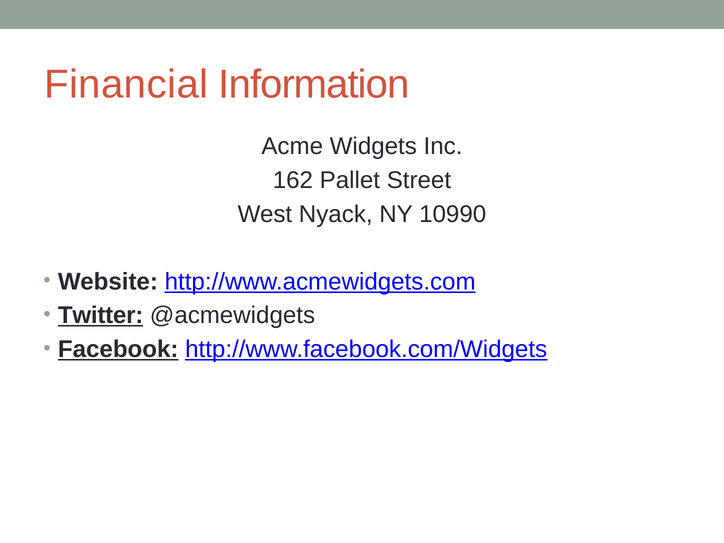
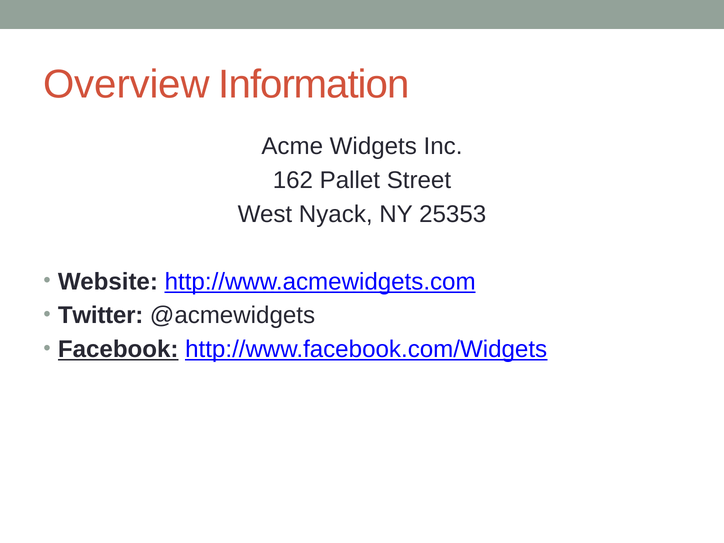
Financial: Financial -> Overview (126, 84)
10990: 10990 -> 25353 (453, 214)
Twitter underline: present -> none (101, 315)
